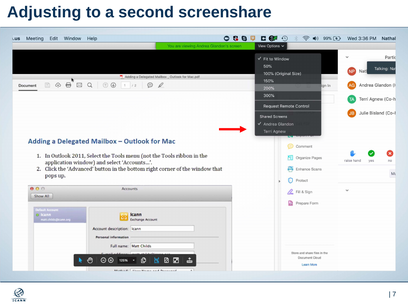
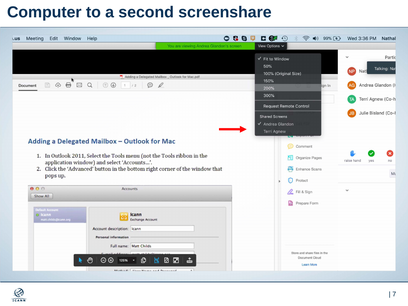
Adjusting: Adjusting -> Computer (44, 12)
